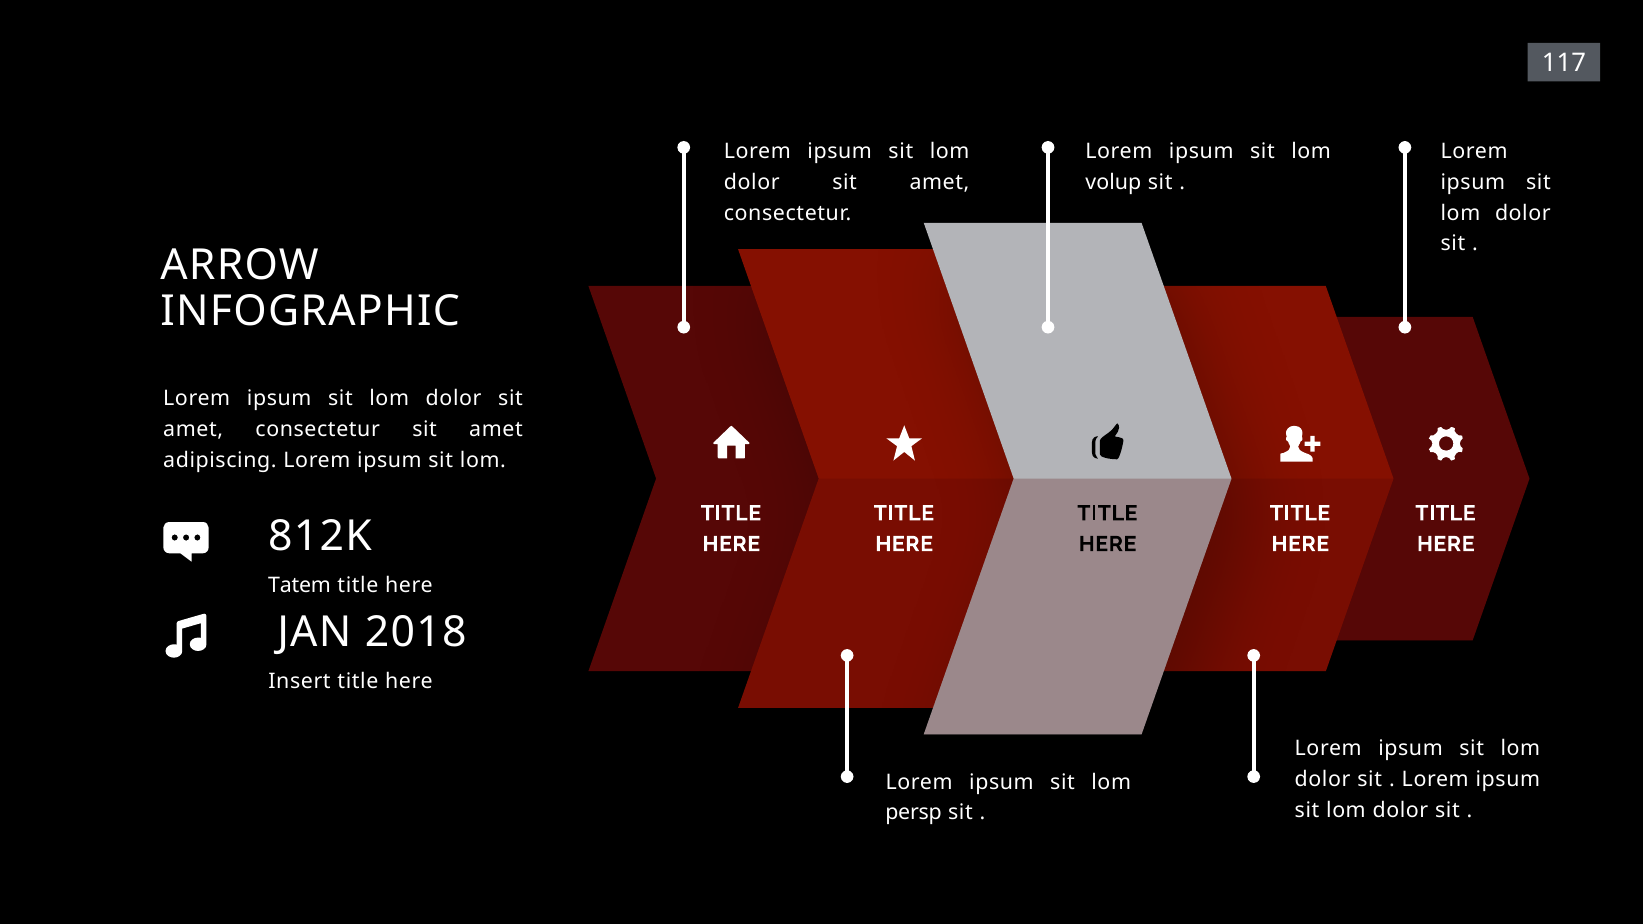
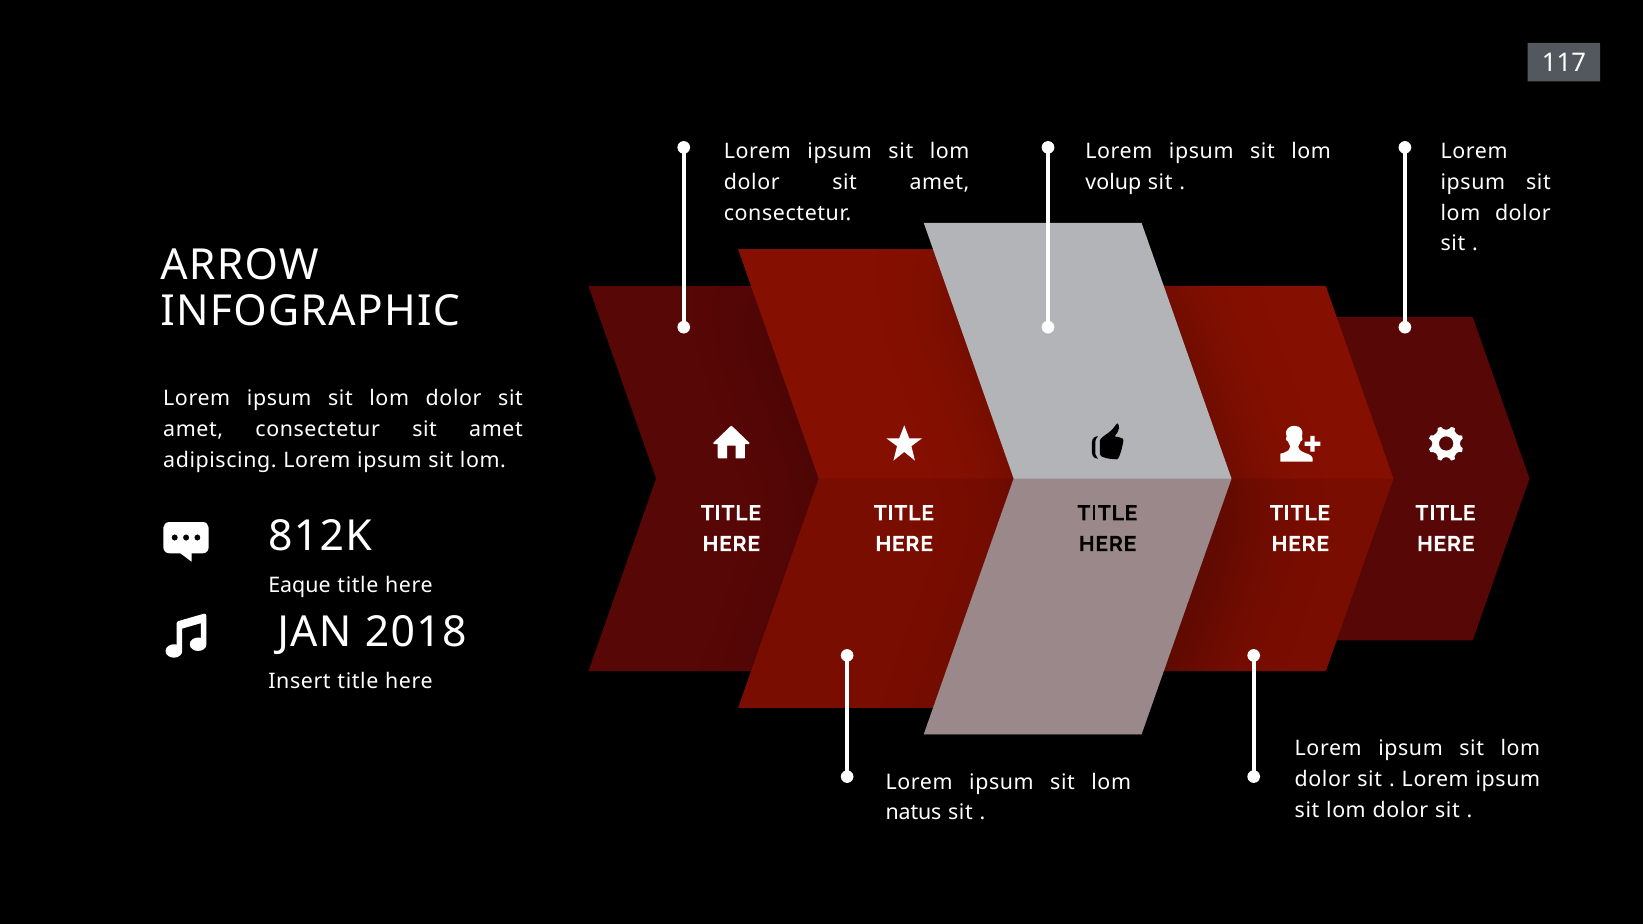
Tatem: Tatem -> Eaque (299, 585)
persp: persp -> natus (914, 813)
